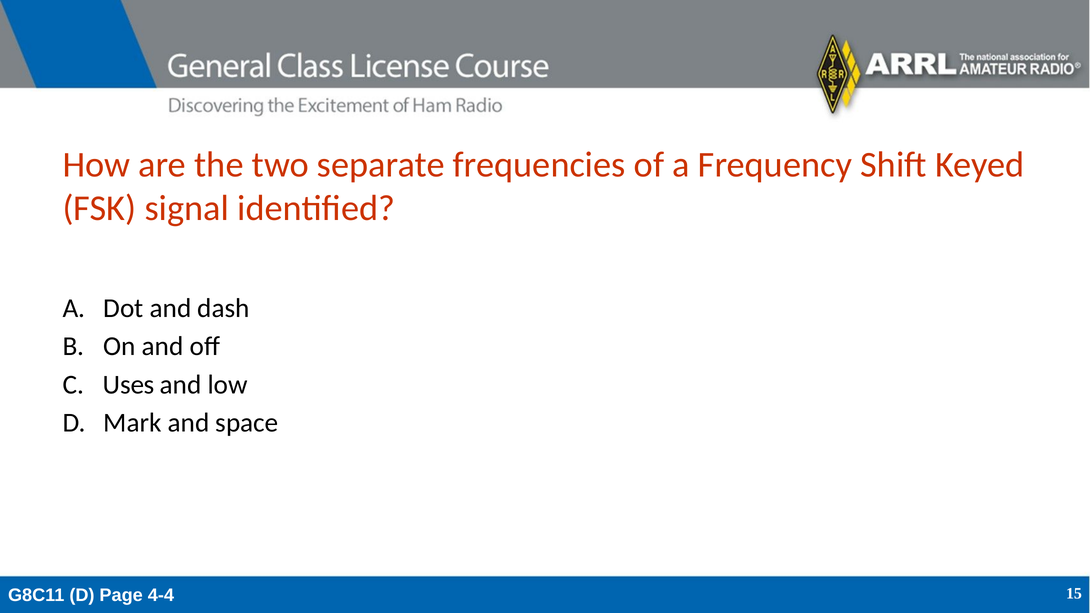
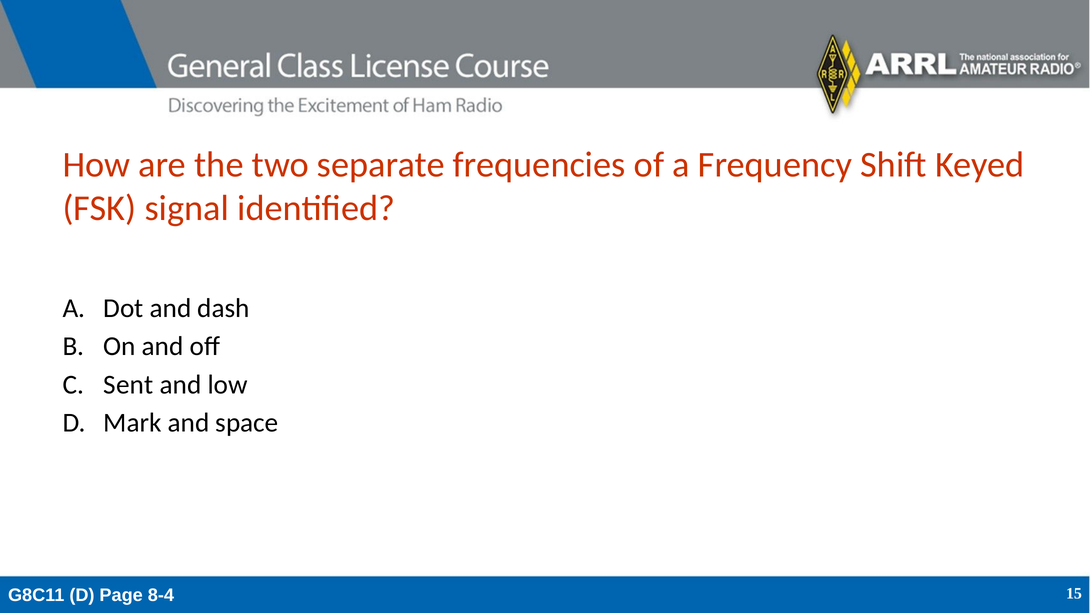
Uses: Uses -> Sent (128, 385)
4-4: 4-4 -> 8-4 (161, 595)
